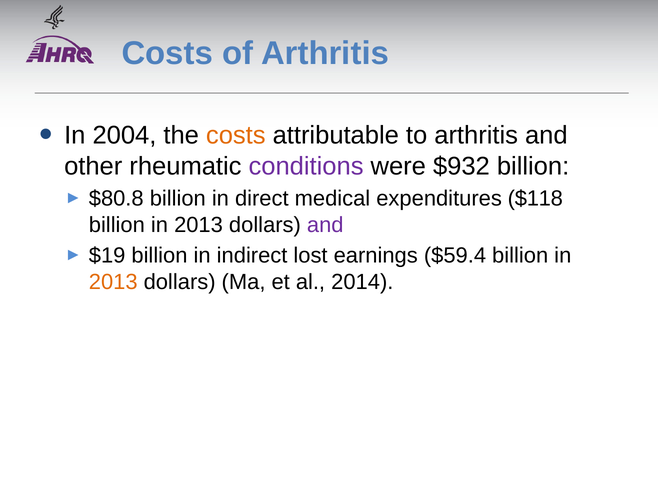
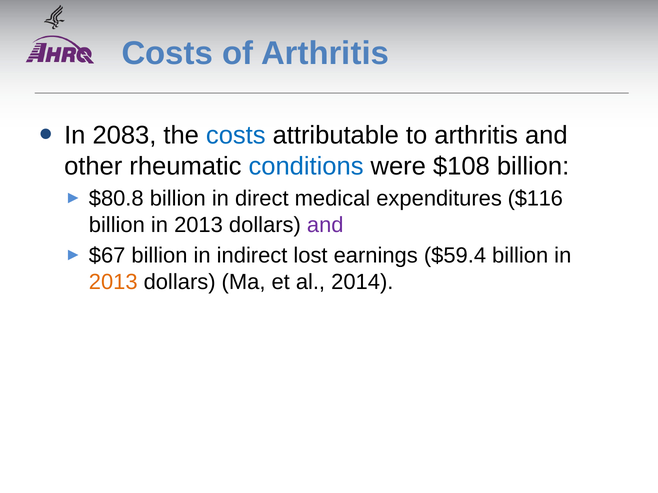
2004: 2004 -> 2083 (124, 136)
costs colour: orange -> blue (236, 136)
conditions colour: purple -> blue (306, 166)
$932: $932 -> $108 (461, 166)
$118: $118 -> $116 (535, 199)
$19: $19 -> $67 (107, 256)
